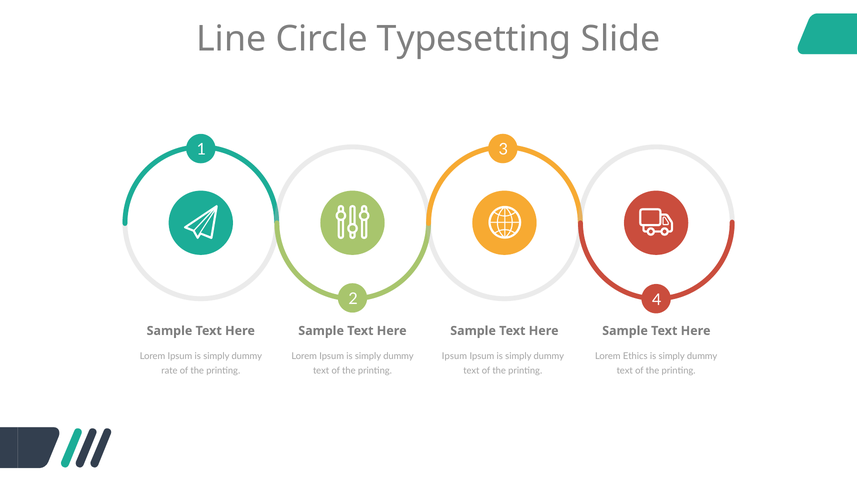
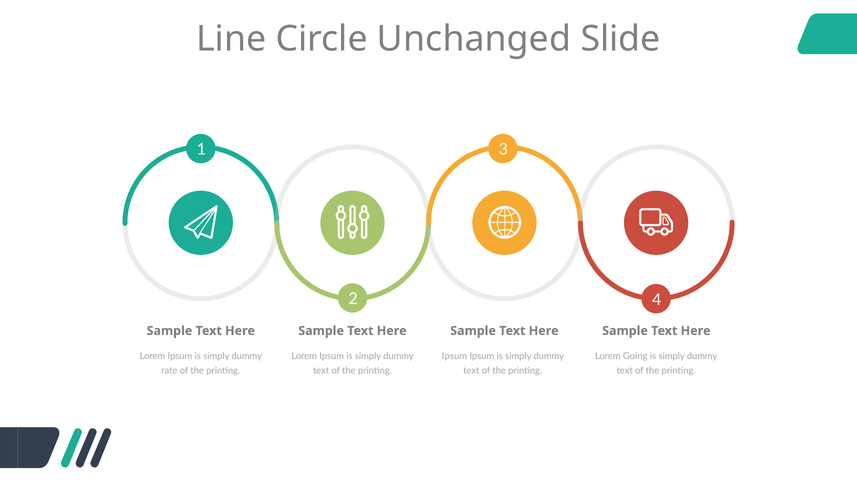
Typesetting: Typesetting -> Unchanged (474, 39)
Ethics: Ethics -> Going (635, 356)
